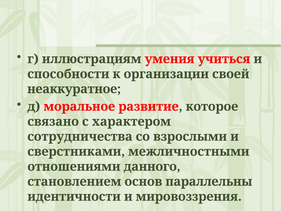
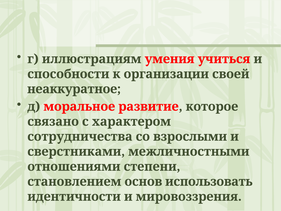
данного: данного -> степени (152, 166)
параллельны: параллельны -> использовать (209, 181)
